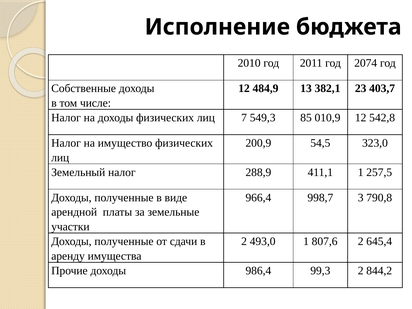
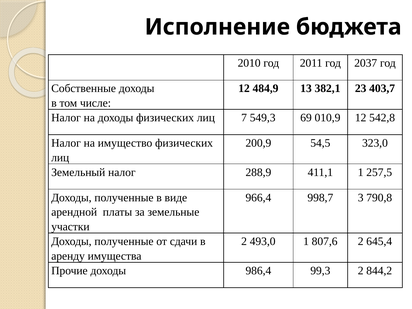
2074: 2074 -> 2037 (366, 63)
85: 85 -> 69 (306, 118)
